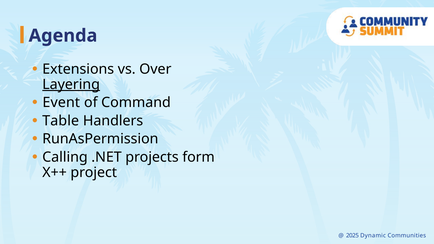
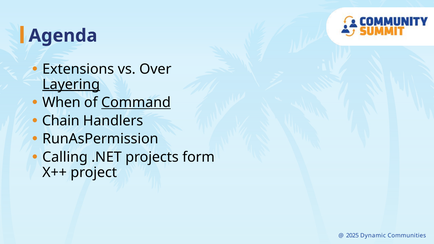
Event: Event -> When (61, 103)
Command underline: none -> present (136, 103)
Table: Table -> Chain (61, 121)
